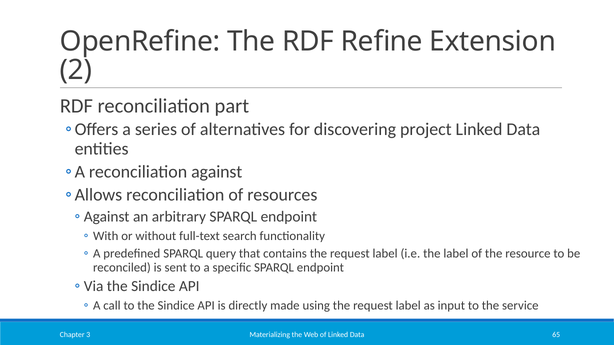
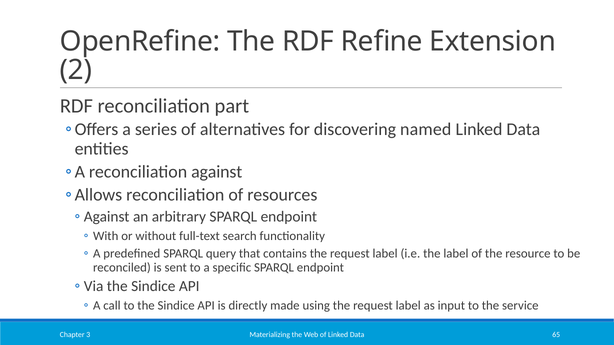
project: project -> named (426, 130)
